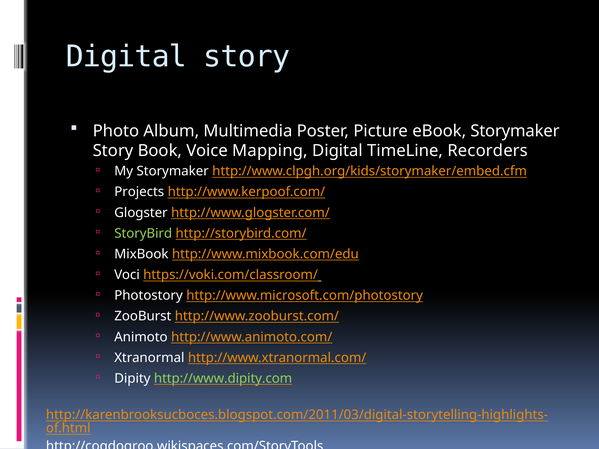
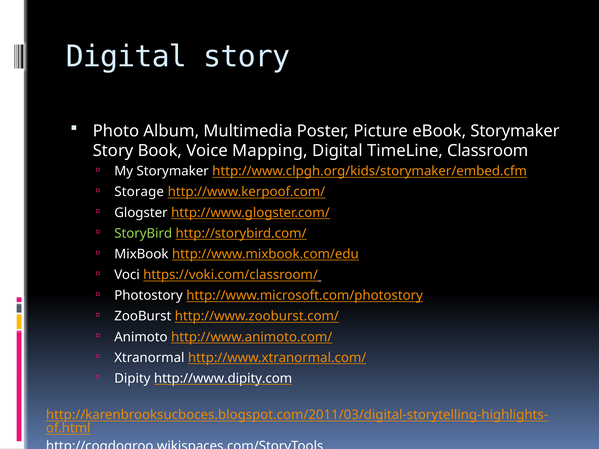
Recorders: Recorders -> Classroom (488, 151)
Projects: Projects -> Storage (139, 192)
http://www.dipity.com colour: light green -> white (223, 379)
